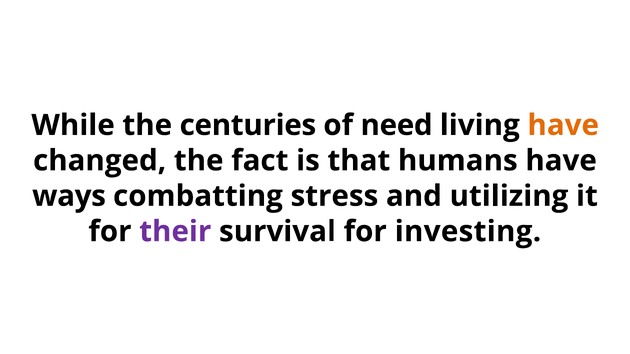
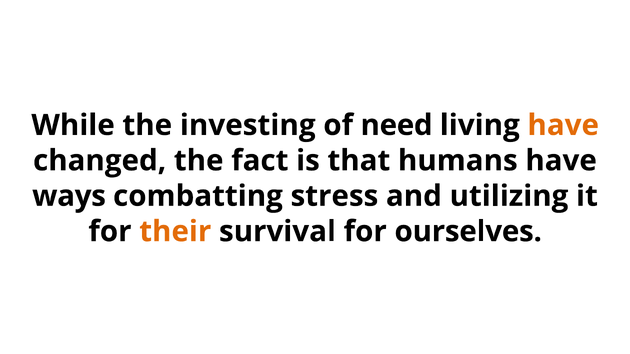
centuries: centuries -> investing (248, 125)
their colour: purple -> orange (175, 232)
investing: investing -> ourselves (468, 232)
